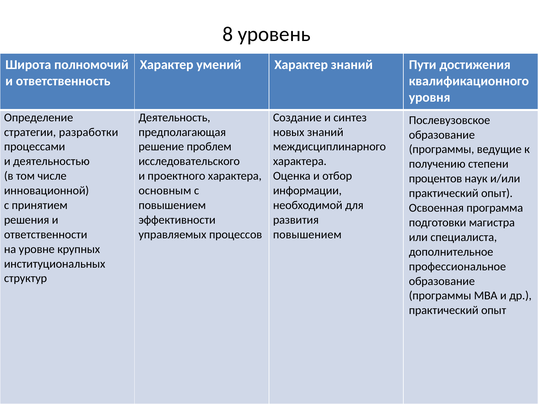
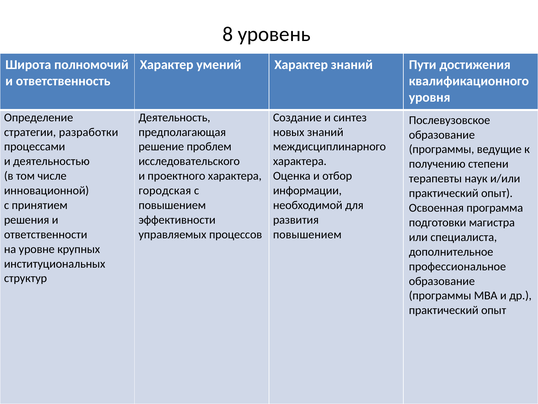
процентов: процентов -> терапевты (435, 178)
основным: основным -> городская (165, 190)
